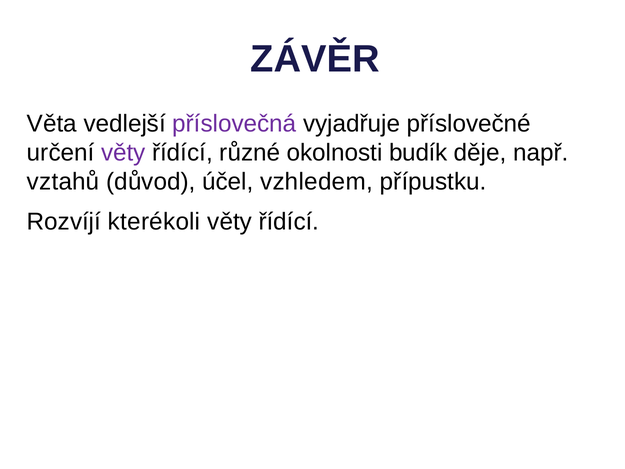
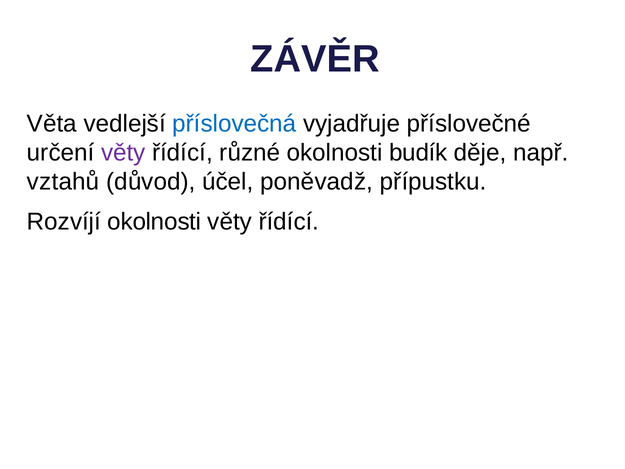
příslovečná colour: purple -> blue (234, 123)
vzhledem: vzhledem -> poněvadž (317, 182)
Rozvíjí kterékoli: kterékoli -> okolnosti (154, 221)
